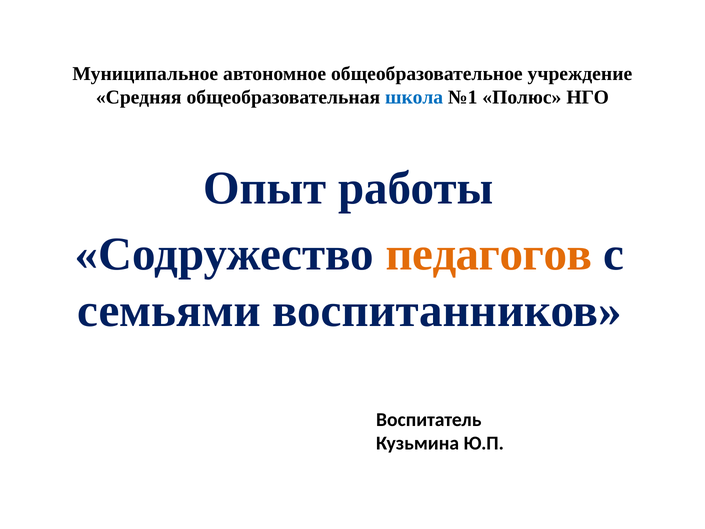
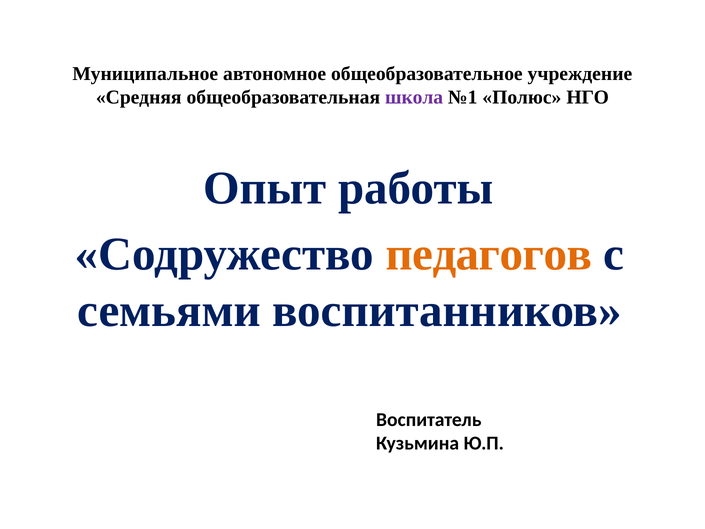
школа colour: blue -> purple (414, 97)
